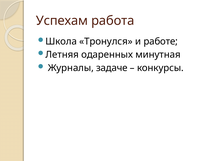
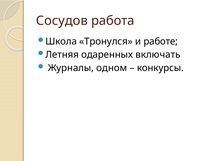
Успехам: Успехам -> Сосудов (62, 21)
минутная: минутная -> включать (158, 55)
задаче: задаче -> одном (112, 68)
